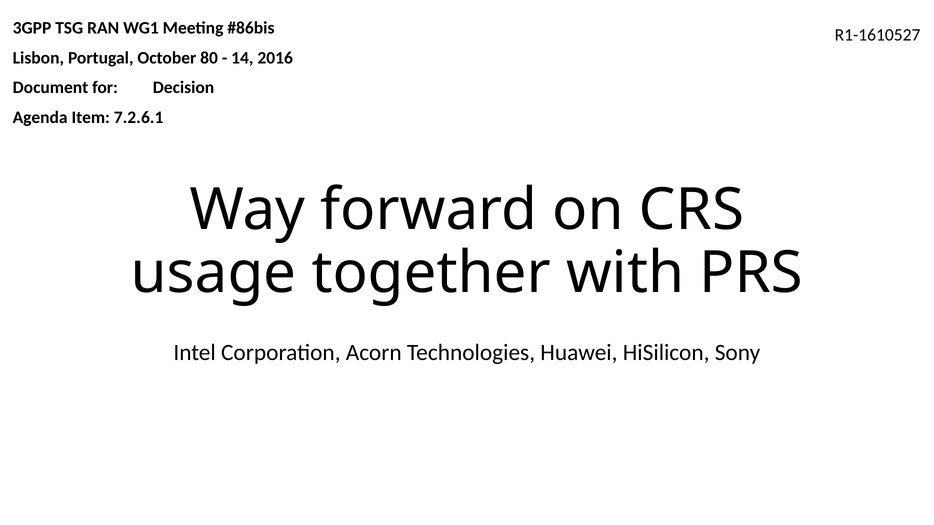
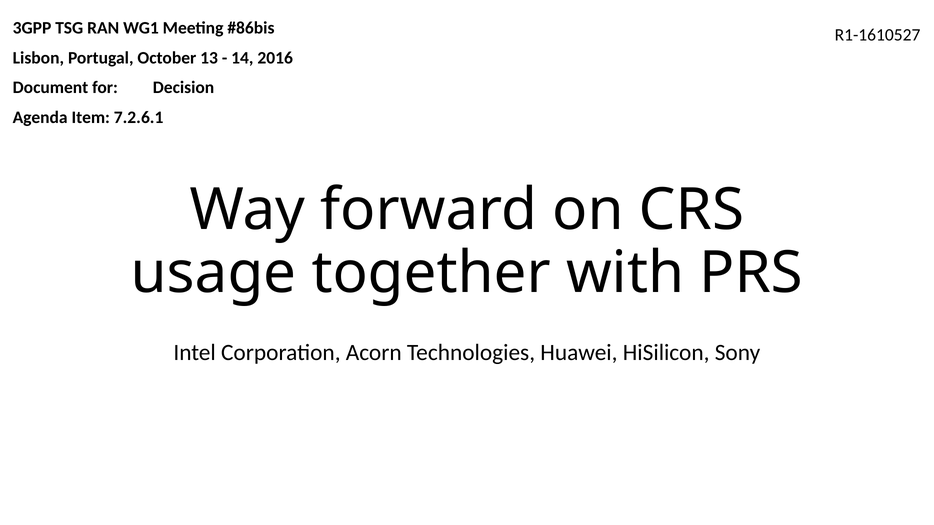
80: 80 -> 13 (209, 58)
